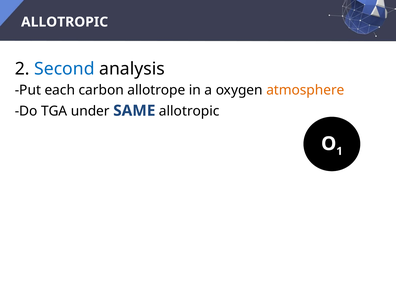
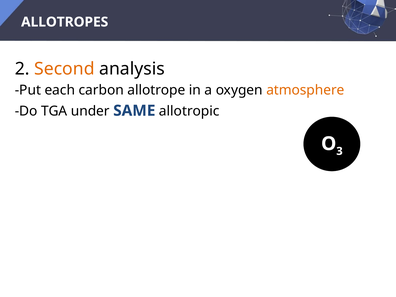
ALLOTROPIC: ALLOTROPIC -> ALLOTROPES (65, 22)
Second colour: blue -> orange (64, 69)
1: 1 -> 3 (339, 151)
